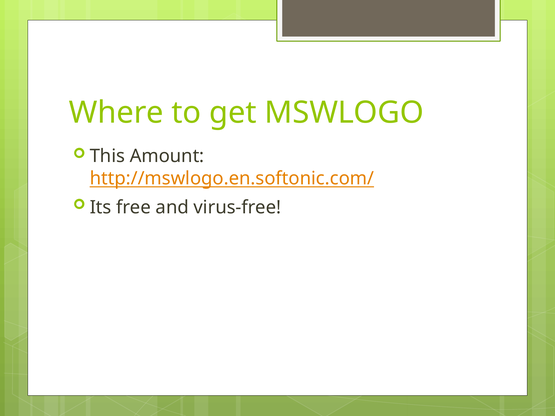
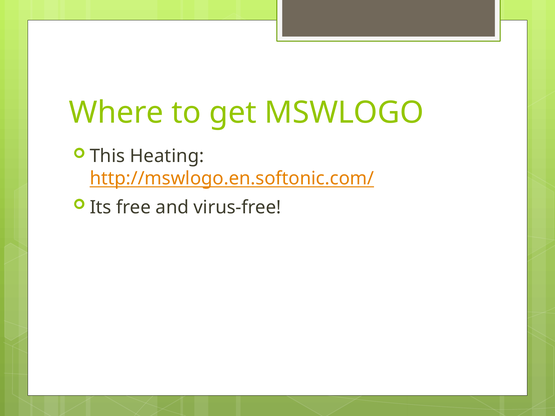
Amount: Amount -> Heating (167, 156)
